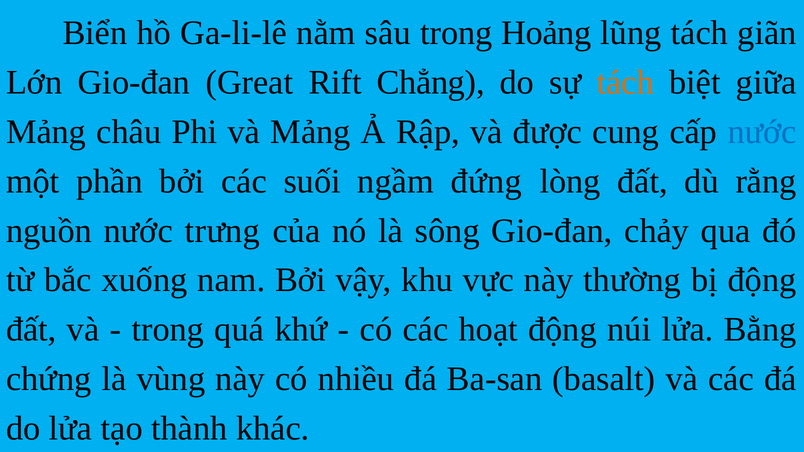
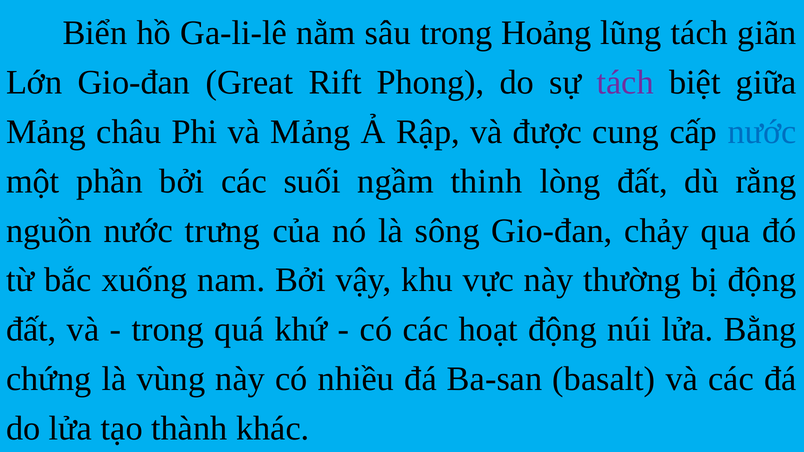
Chẳng: Chẳng -> Phong (430, 83)
tách colour: orange -> purple (625, 83)
đứng: đứng -> thinh (486, 181)
